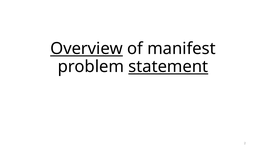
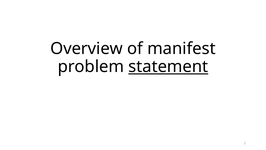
Overview underline: present -> none (87, 49)
